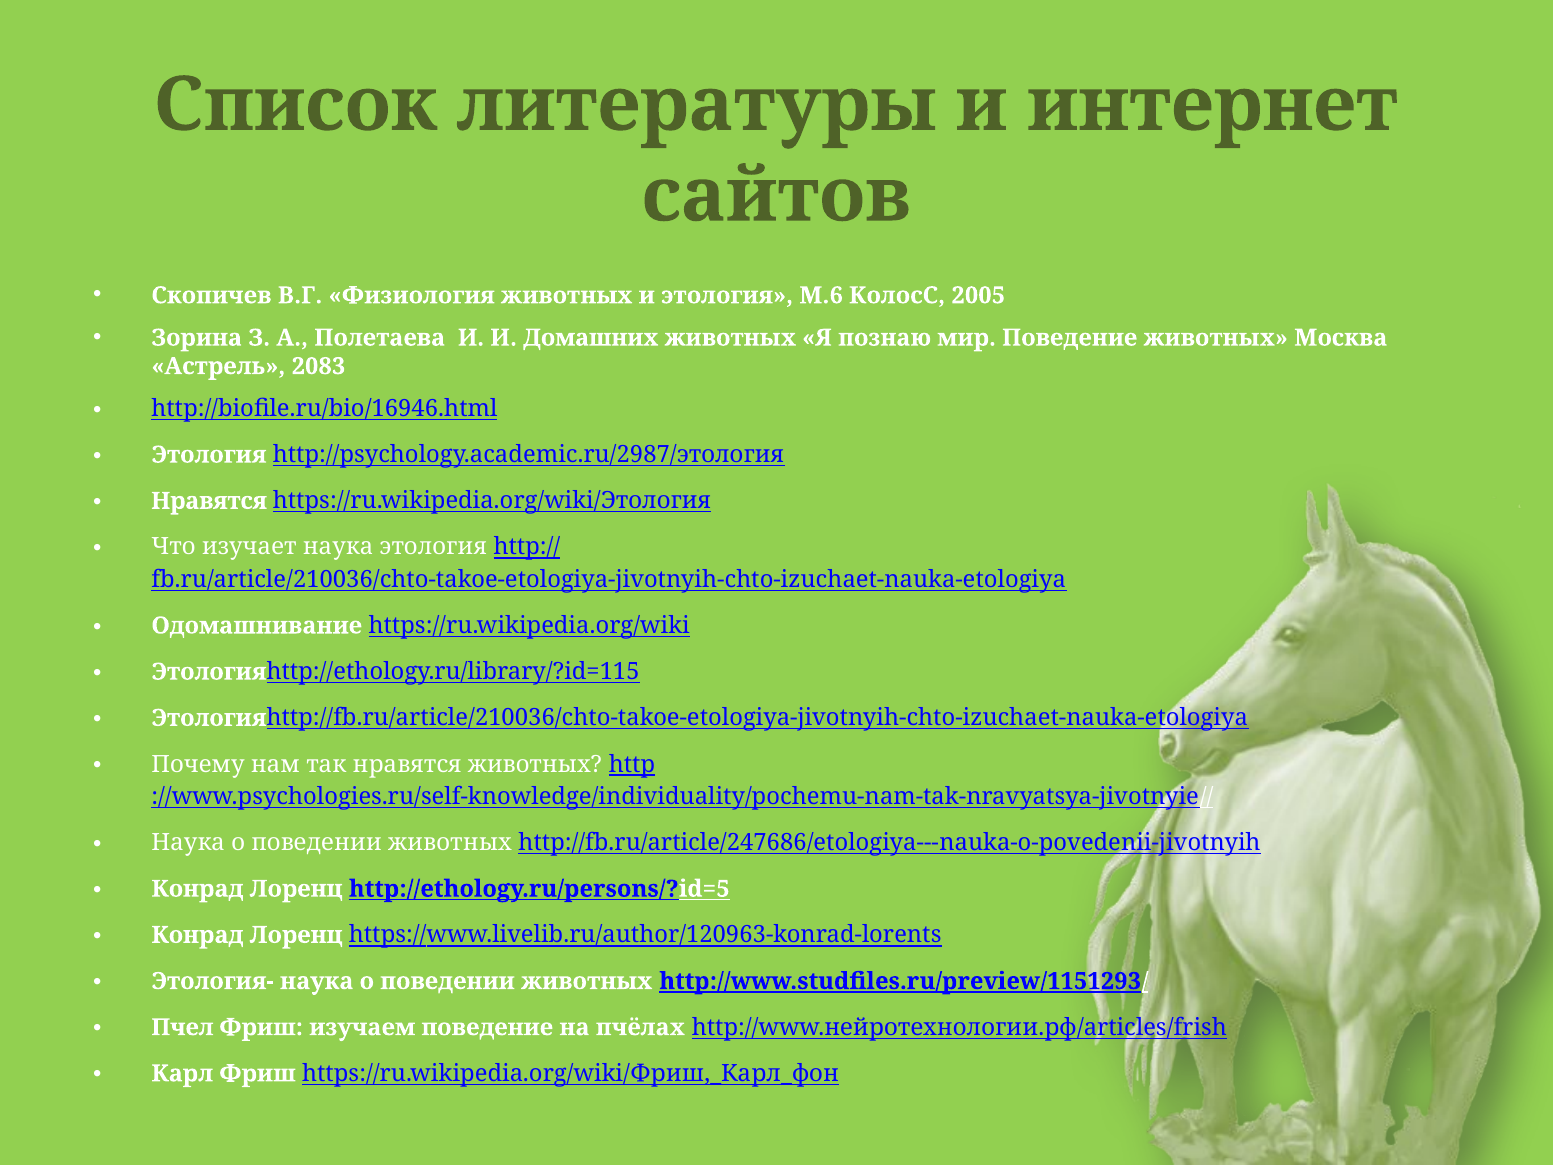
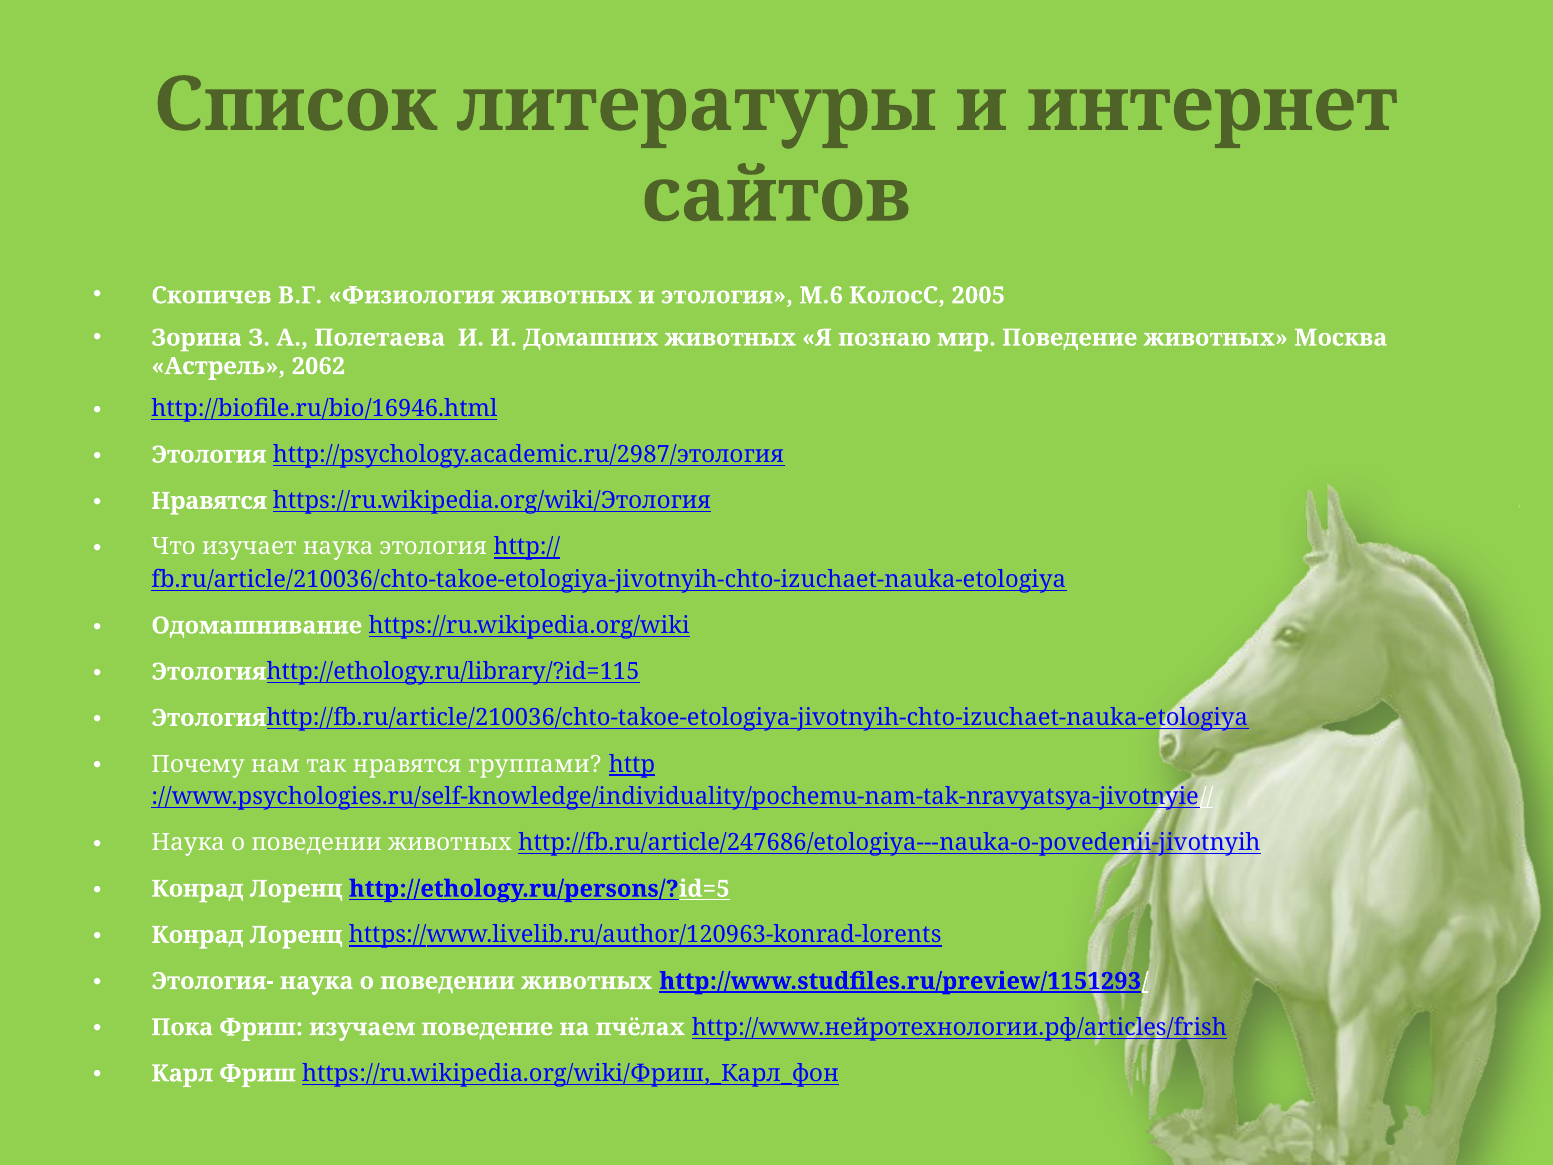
2083: 2083 -> 2062 (318, 366)
нравятся животных: животных -> группами (535, 764)
Пчел: Пчел -> Пока (182, 1027)
